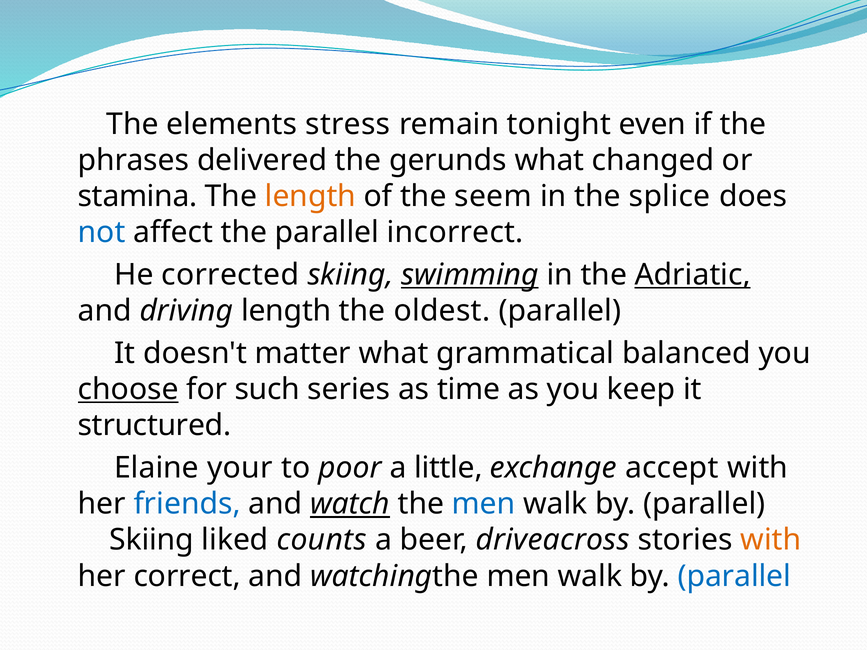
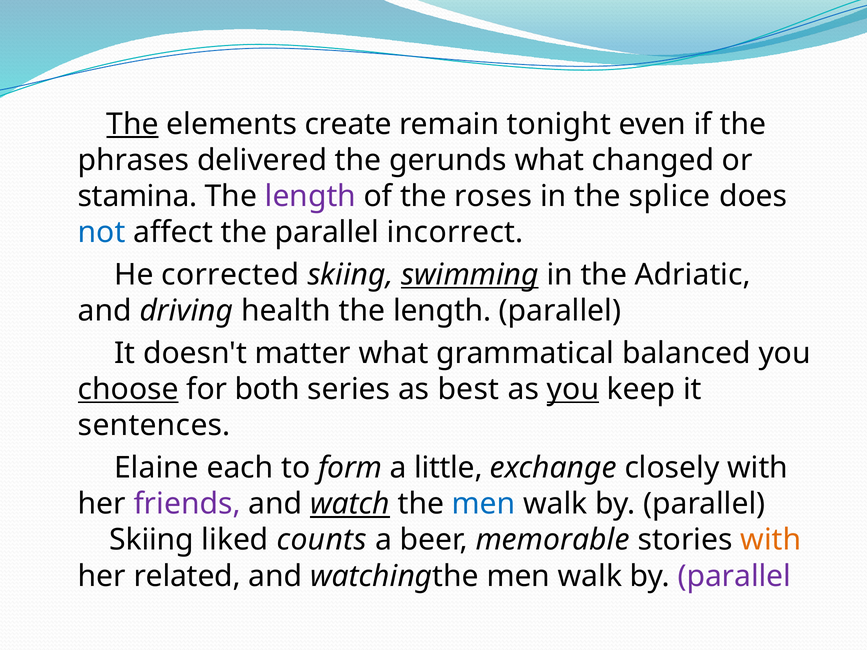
The underline: none -> present (133, 124)
stress: stress -> create (348, 124)
length colour: orange -> purple (310, 196)
seem: seem -> roses (493, 196)
Adriatic underline: present -> none (693, 275)
driving length: length -> health (286, 311)
oldest: oldest -> length (442, 311)
such: such -> both (267, 390)
time: time -> best (468, 390)
you underline: none -> present (573, 390)
structured: structured -> sentences (154, 426)
your: your -> each (240, 468)
poor: poor -> form (350, 468)
accept: accept -> closely (672, 468)
friends colour: blue -> purple (187, 504)
driveacross: driveacross -> memorable (553, 540)
correct: correct -> related (187, 576)
parallel colour: blue -> purple (734, 576)
